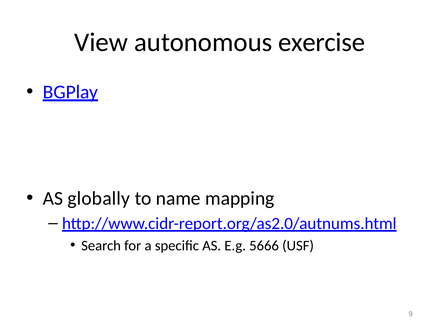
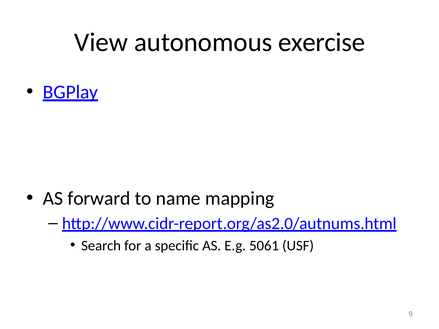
globally: globally -> forward (99, 198)
5666: 5666 -> 5061 (264, 246)
